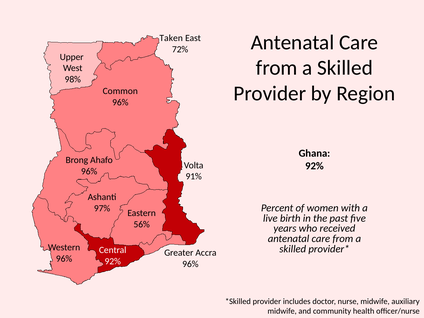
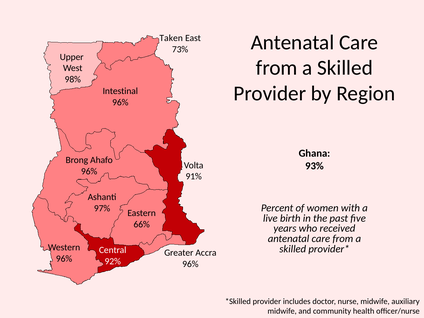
72%: 72% -> 73% (180, 49)
Common: Common -> Intestinal (120, 91)
92%: 92% -> 93% (314, 166)
56%: 56% -> 66% (142, 224)
